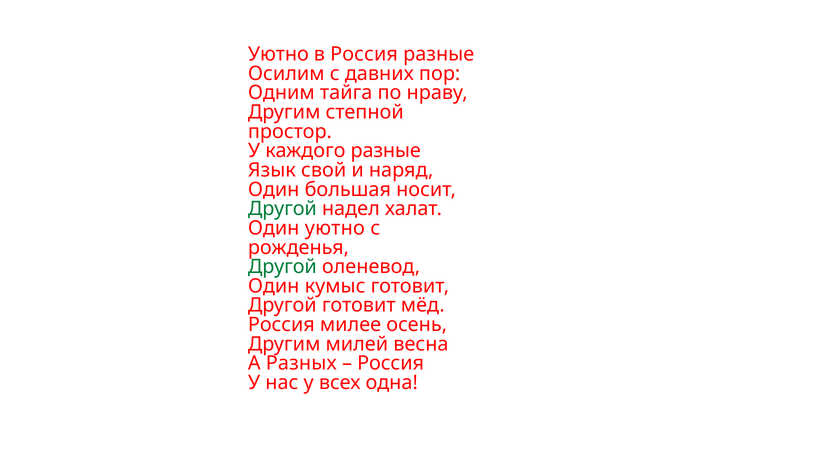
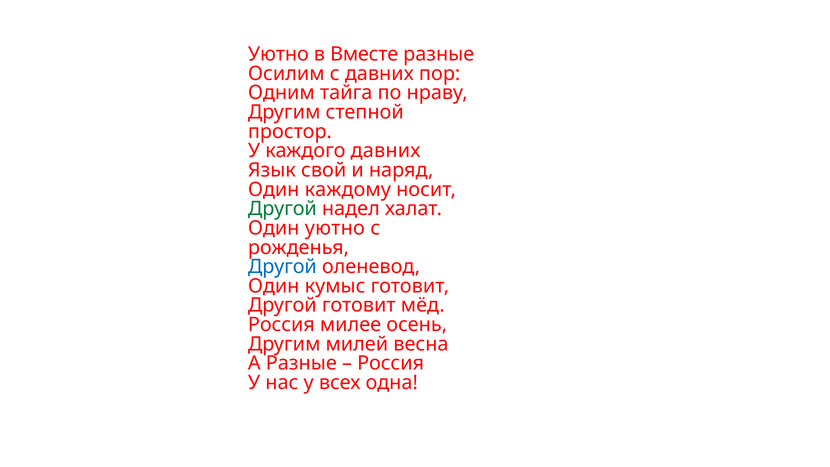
в Россия: Россия -> Вместе (364, 54)
каждого разные: разные -> давних (386, 151)
большая: большая -> каждому (348, 189)
Другой colour: green -> blue (282, 267)
А Разных: Разных -> Разные (301, 363)
